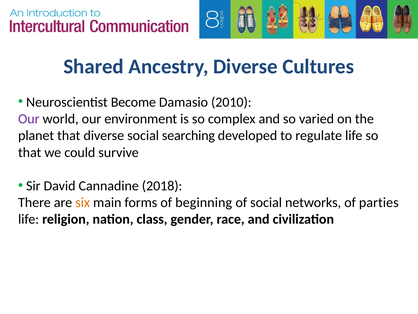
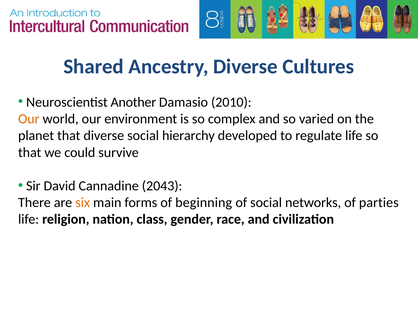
Become: Become -> Another (133, 102)
Our colour: purple -> orange (29, 119)
searching: searching -> hierarchy (188, 135)
2018: 2018 -> 2043 (162, 186)
